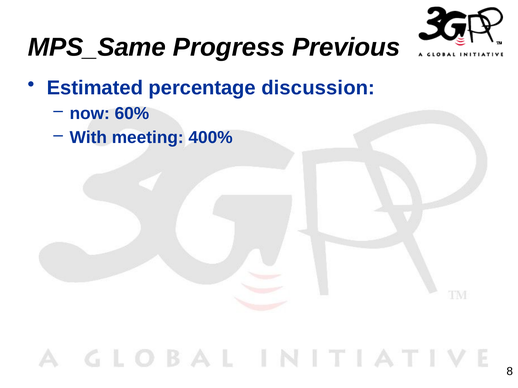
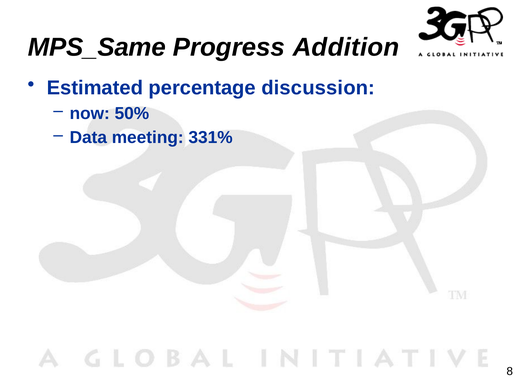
Previous: Previous -> Addition (346, 47)
60%: 60% -> 50% (132, 114)
With: With -> Data (88, 138)
400%: 400% -> 331% (211, 138)
